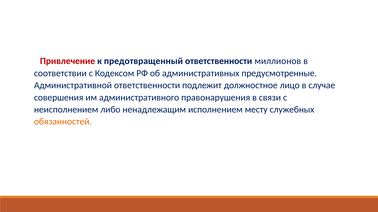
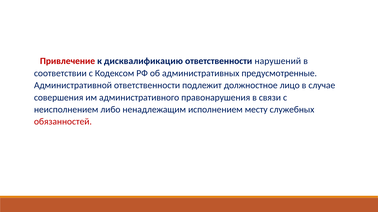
предотвращенный: предотвращенный -> дисквалификацию (143, 61)
миллионов: миллионов -> нарушений (278, 61)
обязанностей colour: orange -> red (63, 122)
